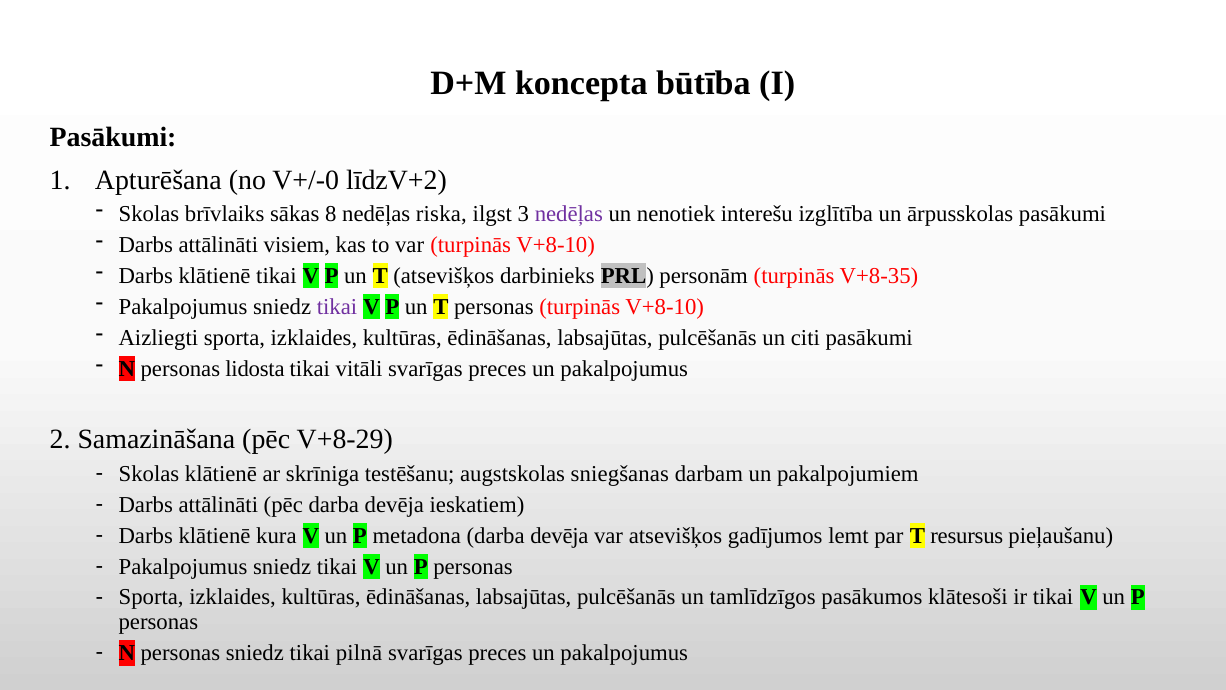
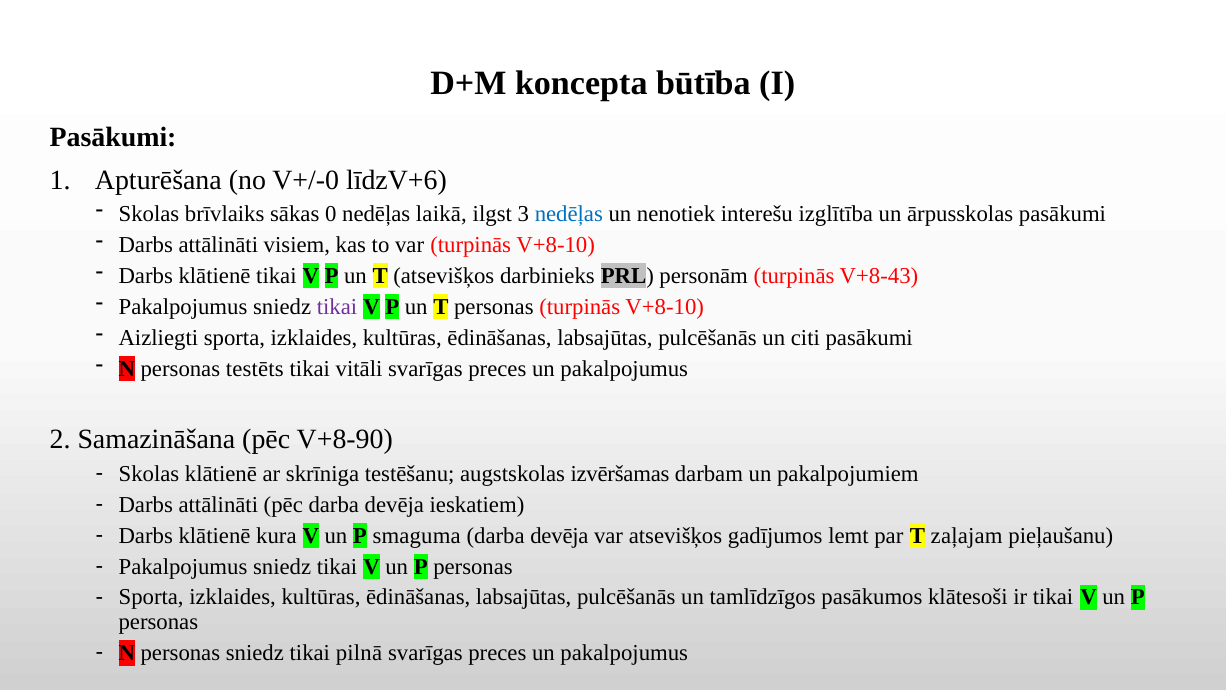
līdzV+2: līdzV+2 -> līdzV+6 (396, 180)
8: 8 -> 0 (331, 214)
riska: riska -> laikā (441, 214)
nedēļas colour: purple -> blue (569, 214)
V+8-35: V+8-35 -> V+8-43 (879, 276)
lidosta: lidosta -> testēts (255, 369)
V+8-29: V+8-29 -> V+8-90 (345, 440)
sniegšanas: sniegšanas -> izvēršamas (620, 473)
metadona: metadona -> smaguma (417, 535)
resursus: resursus -> zaļajam (967, 535)
